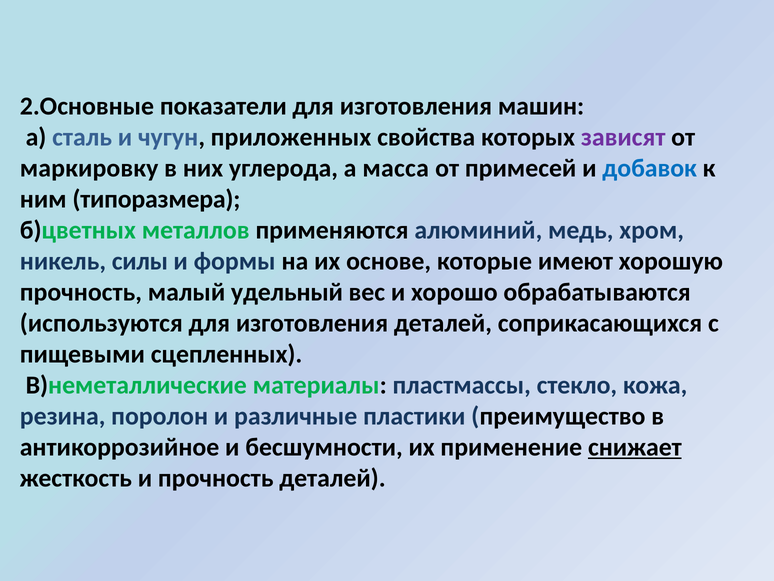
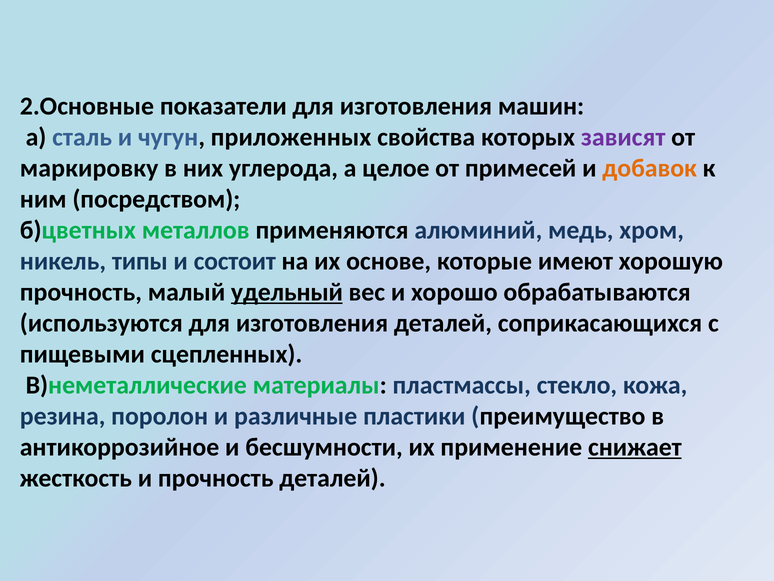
масса: масса -> целое (396, 168)
добавок colour: blue -> orange (650, 168)
типоразмера: типоразмера -> посредством (156, 199)
силы: силы -> типы (140, 261)
формы: формы -> состоит (235, 261)
удельный underline: none -> present (287, 292)
